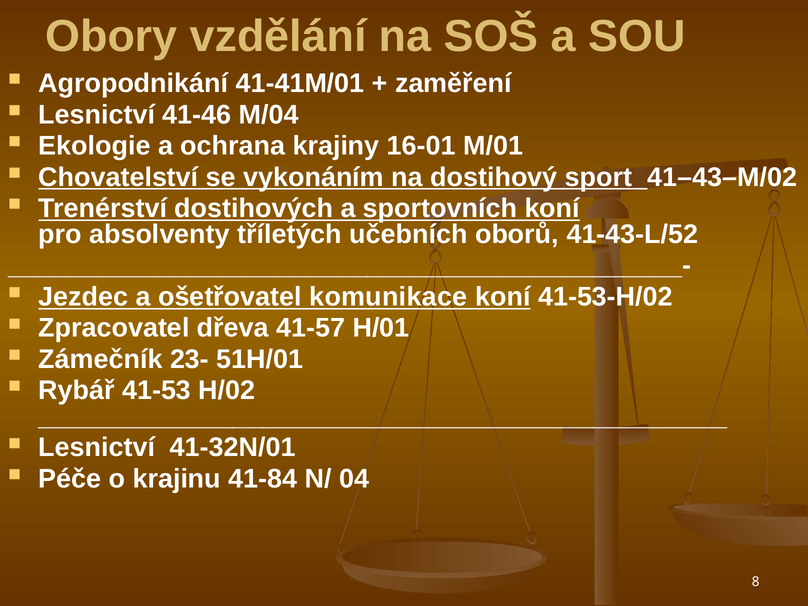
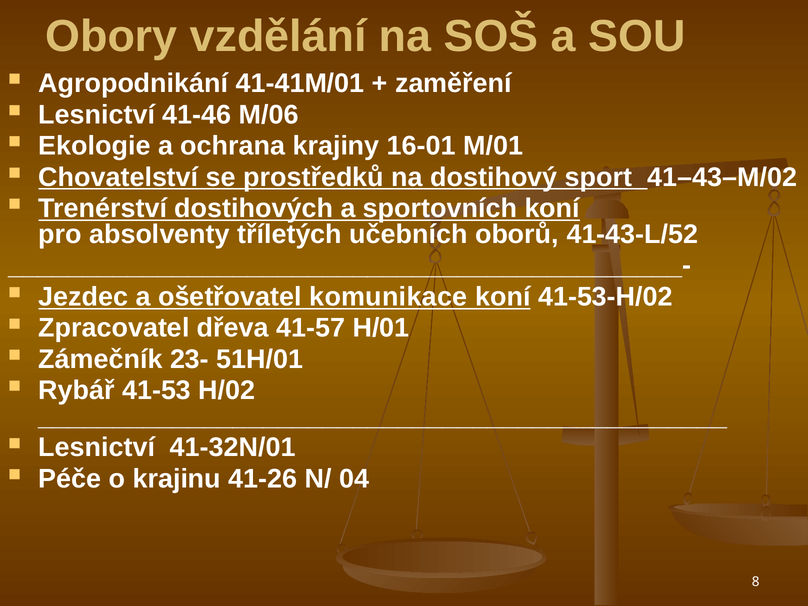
M/04: M/04 -> M/06 (269, 115)
vykonáním: vykonáním -> prostředků (314, 177)
41-84: 41-84 -> 41-26 (263, 479)
